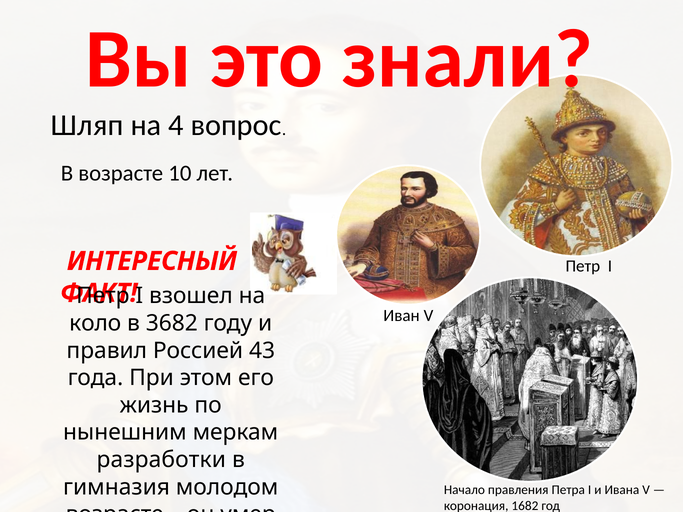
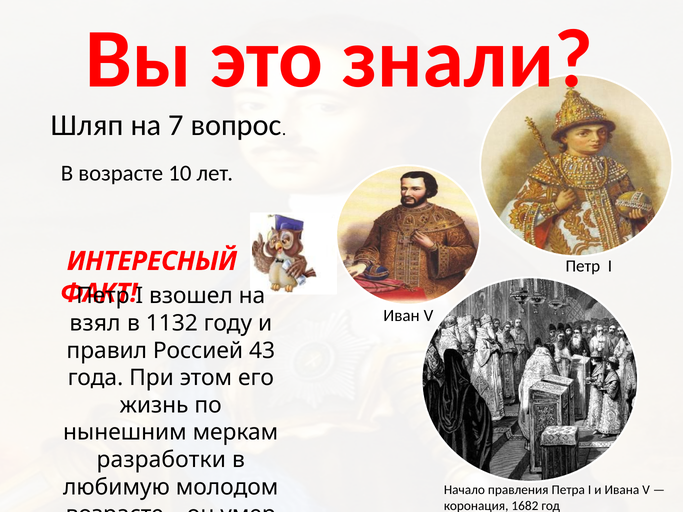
4: 4 -> 7 (176, 125)
коло: коло -> взял (95, 323)
3682: 3682 -> 1132 (172, 323)
гимназия: гимназия -> любимую (116, 487)
